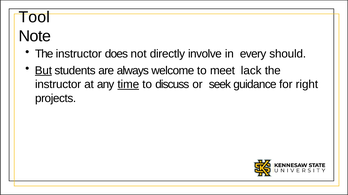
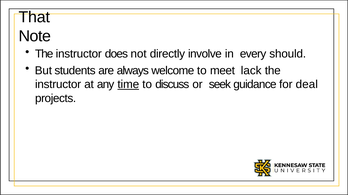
Tool: Tool -> That (34, 17)
But underline: present -> none (43, 71)
right: right -> deal (307, 85)
